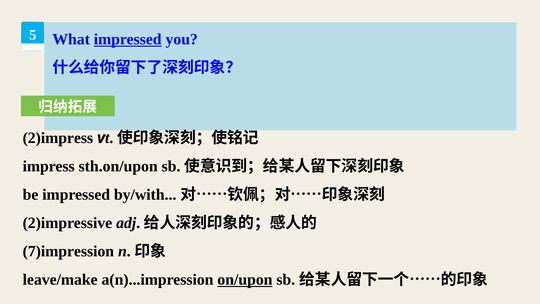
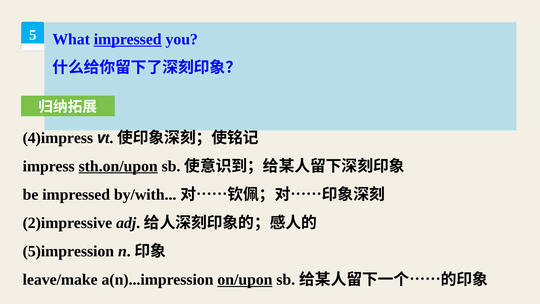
2)impress: 2)impress -> 4)impress (58, 138)
sth.on/upon underline: none -> present (118, 166)
7)impression: 7)impression -> 5)impression (68, 251)
